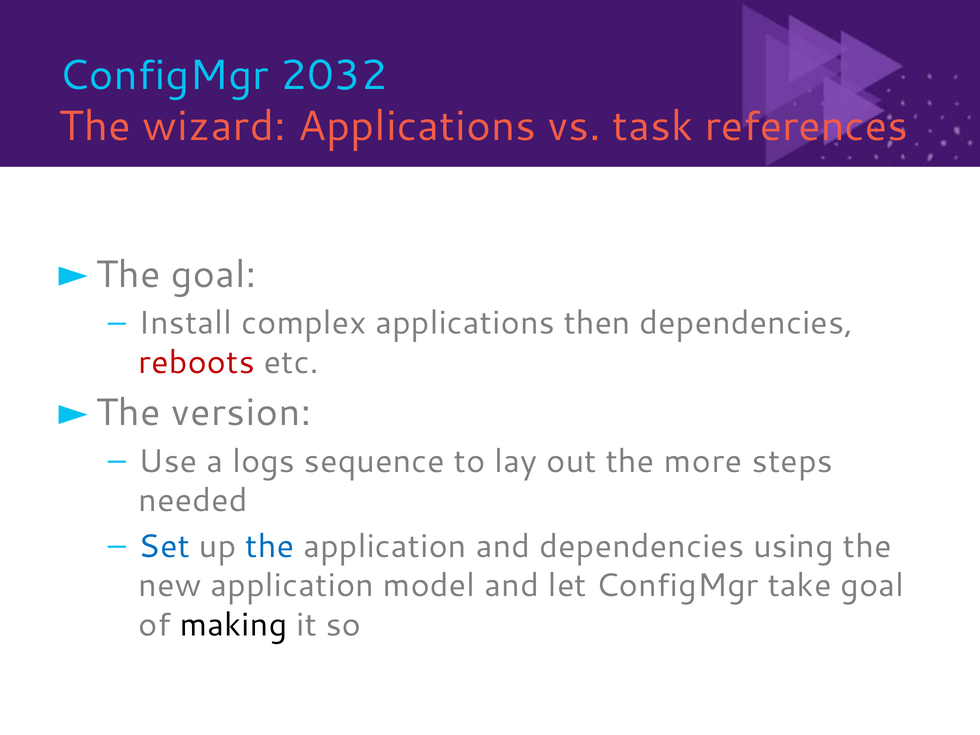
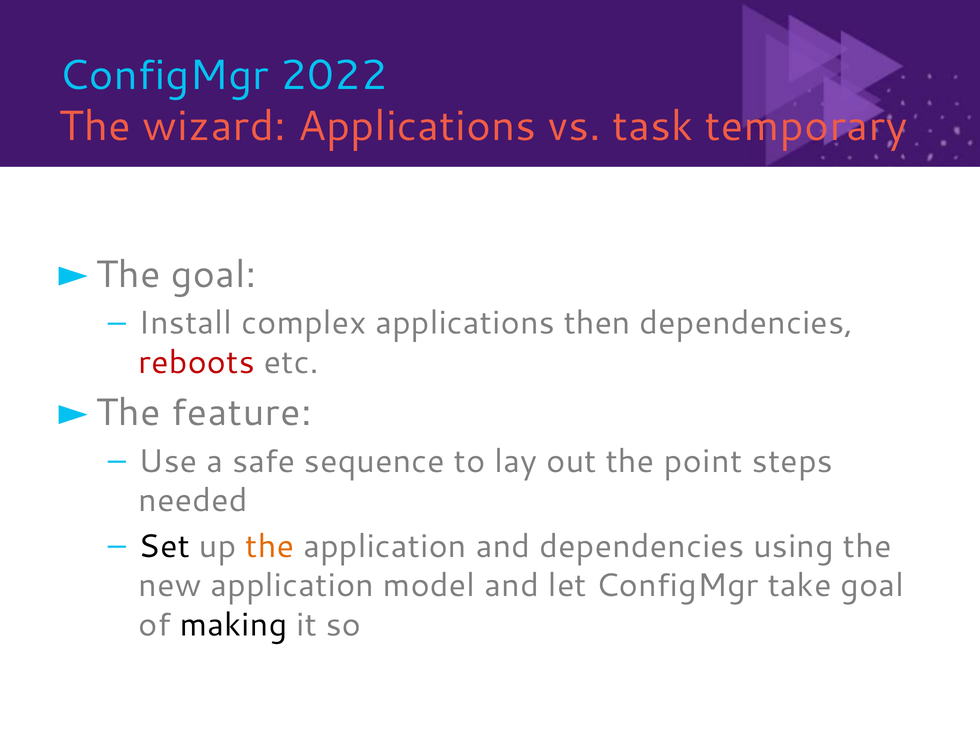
2032: 2032 -> 2022 (334, 75)
references: references -> temporary (806, 126)
version: version -> feature (241, 413)
logs: logs -> safe (264, 461)
more: more -> point (703, 461)
Set colour: blue -> black (164, 546)
the colour: blue -> orange (270, 546)
